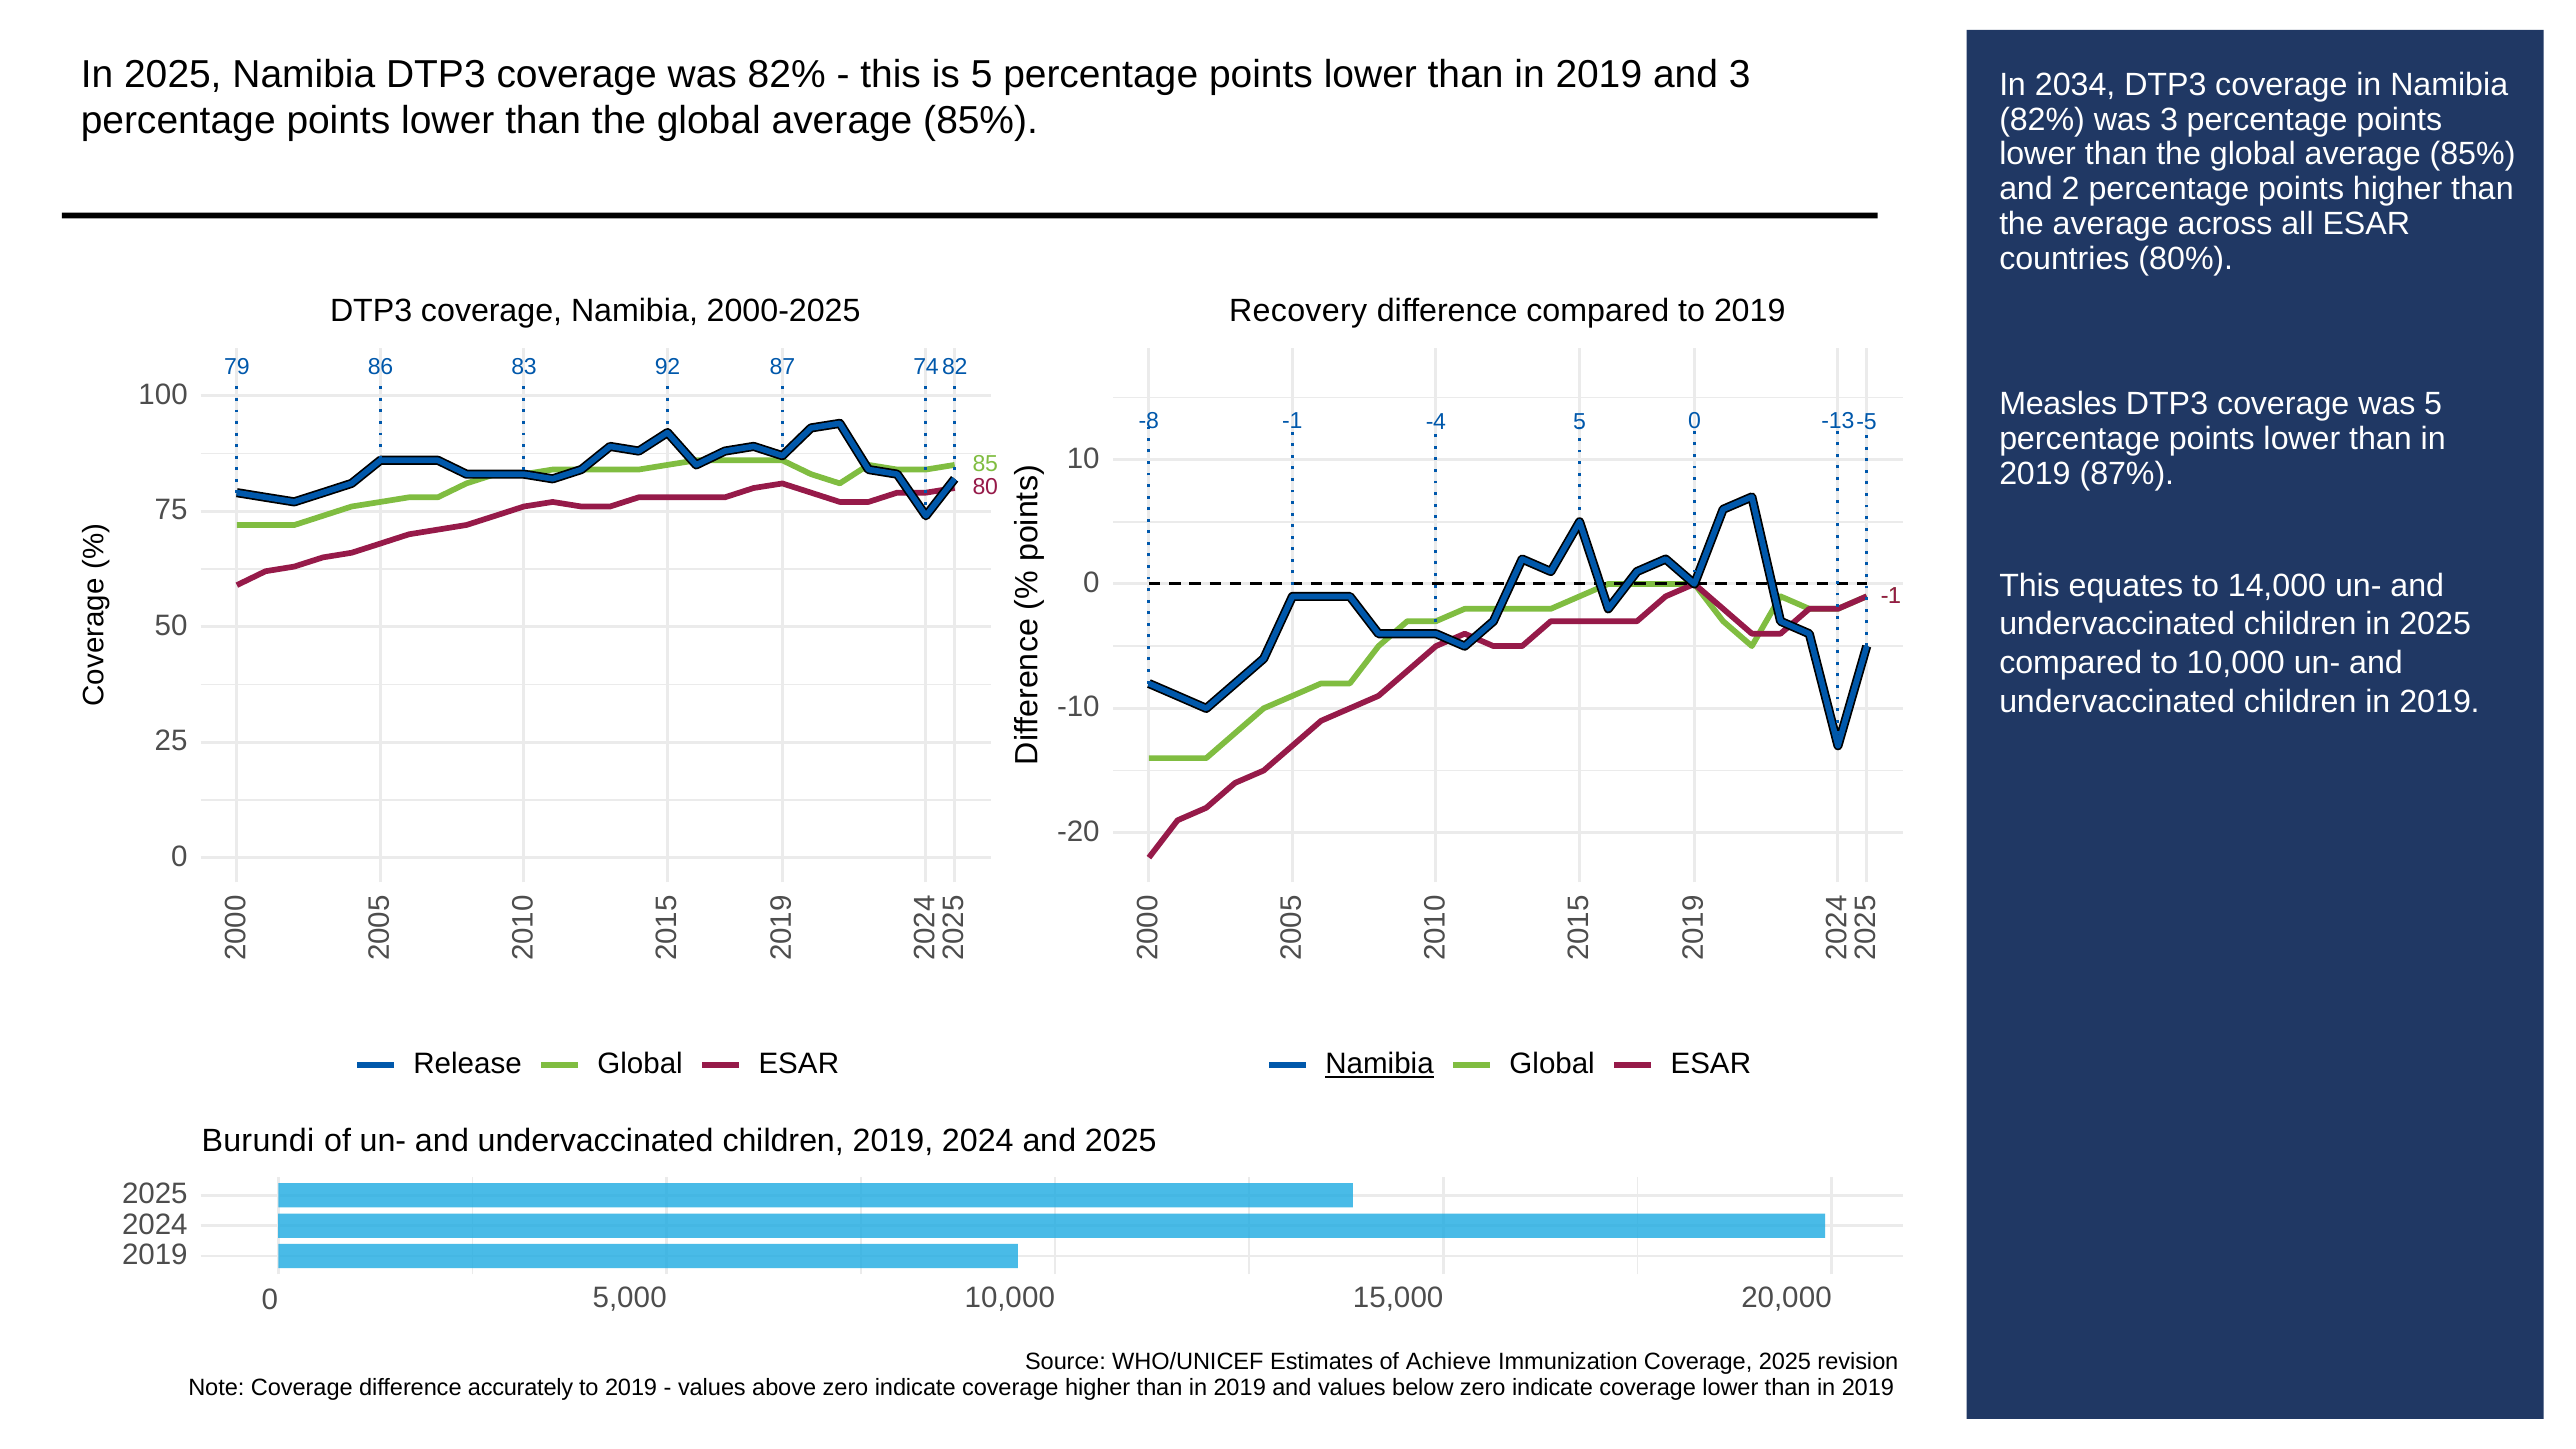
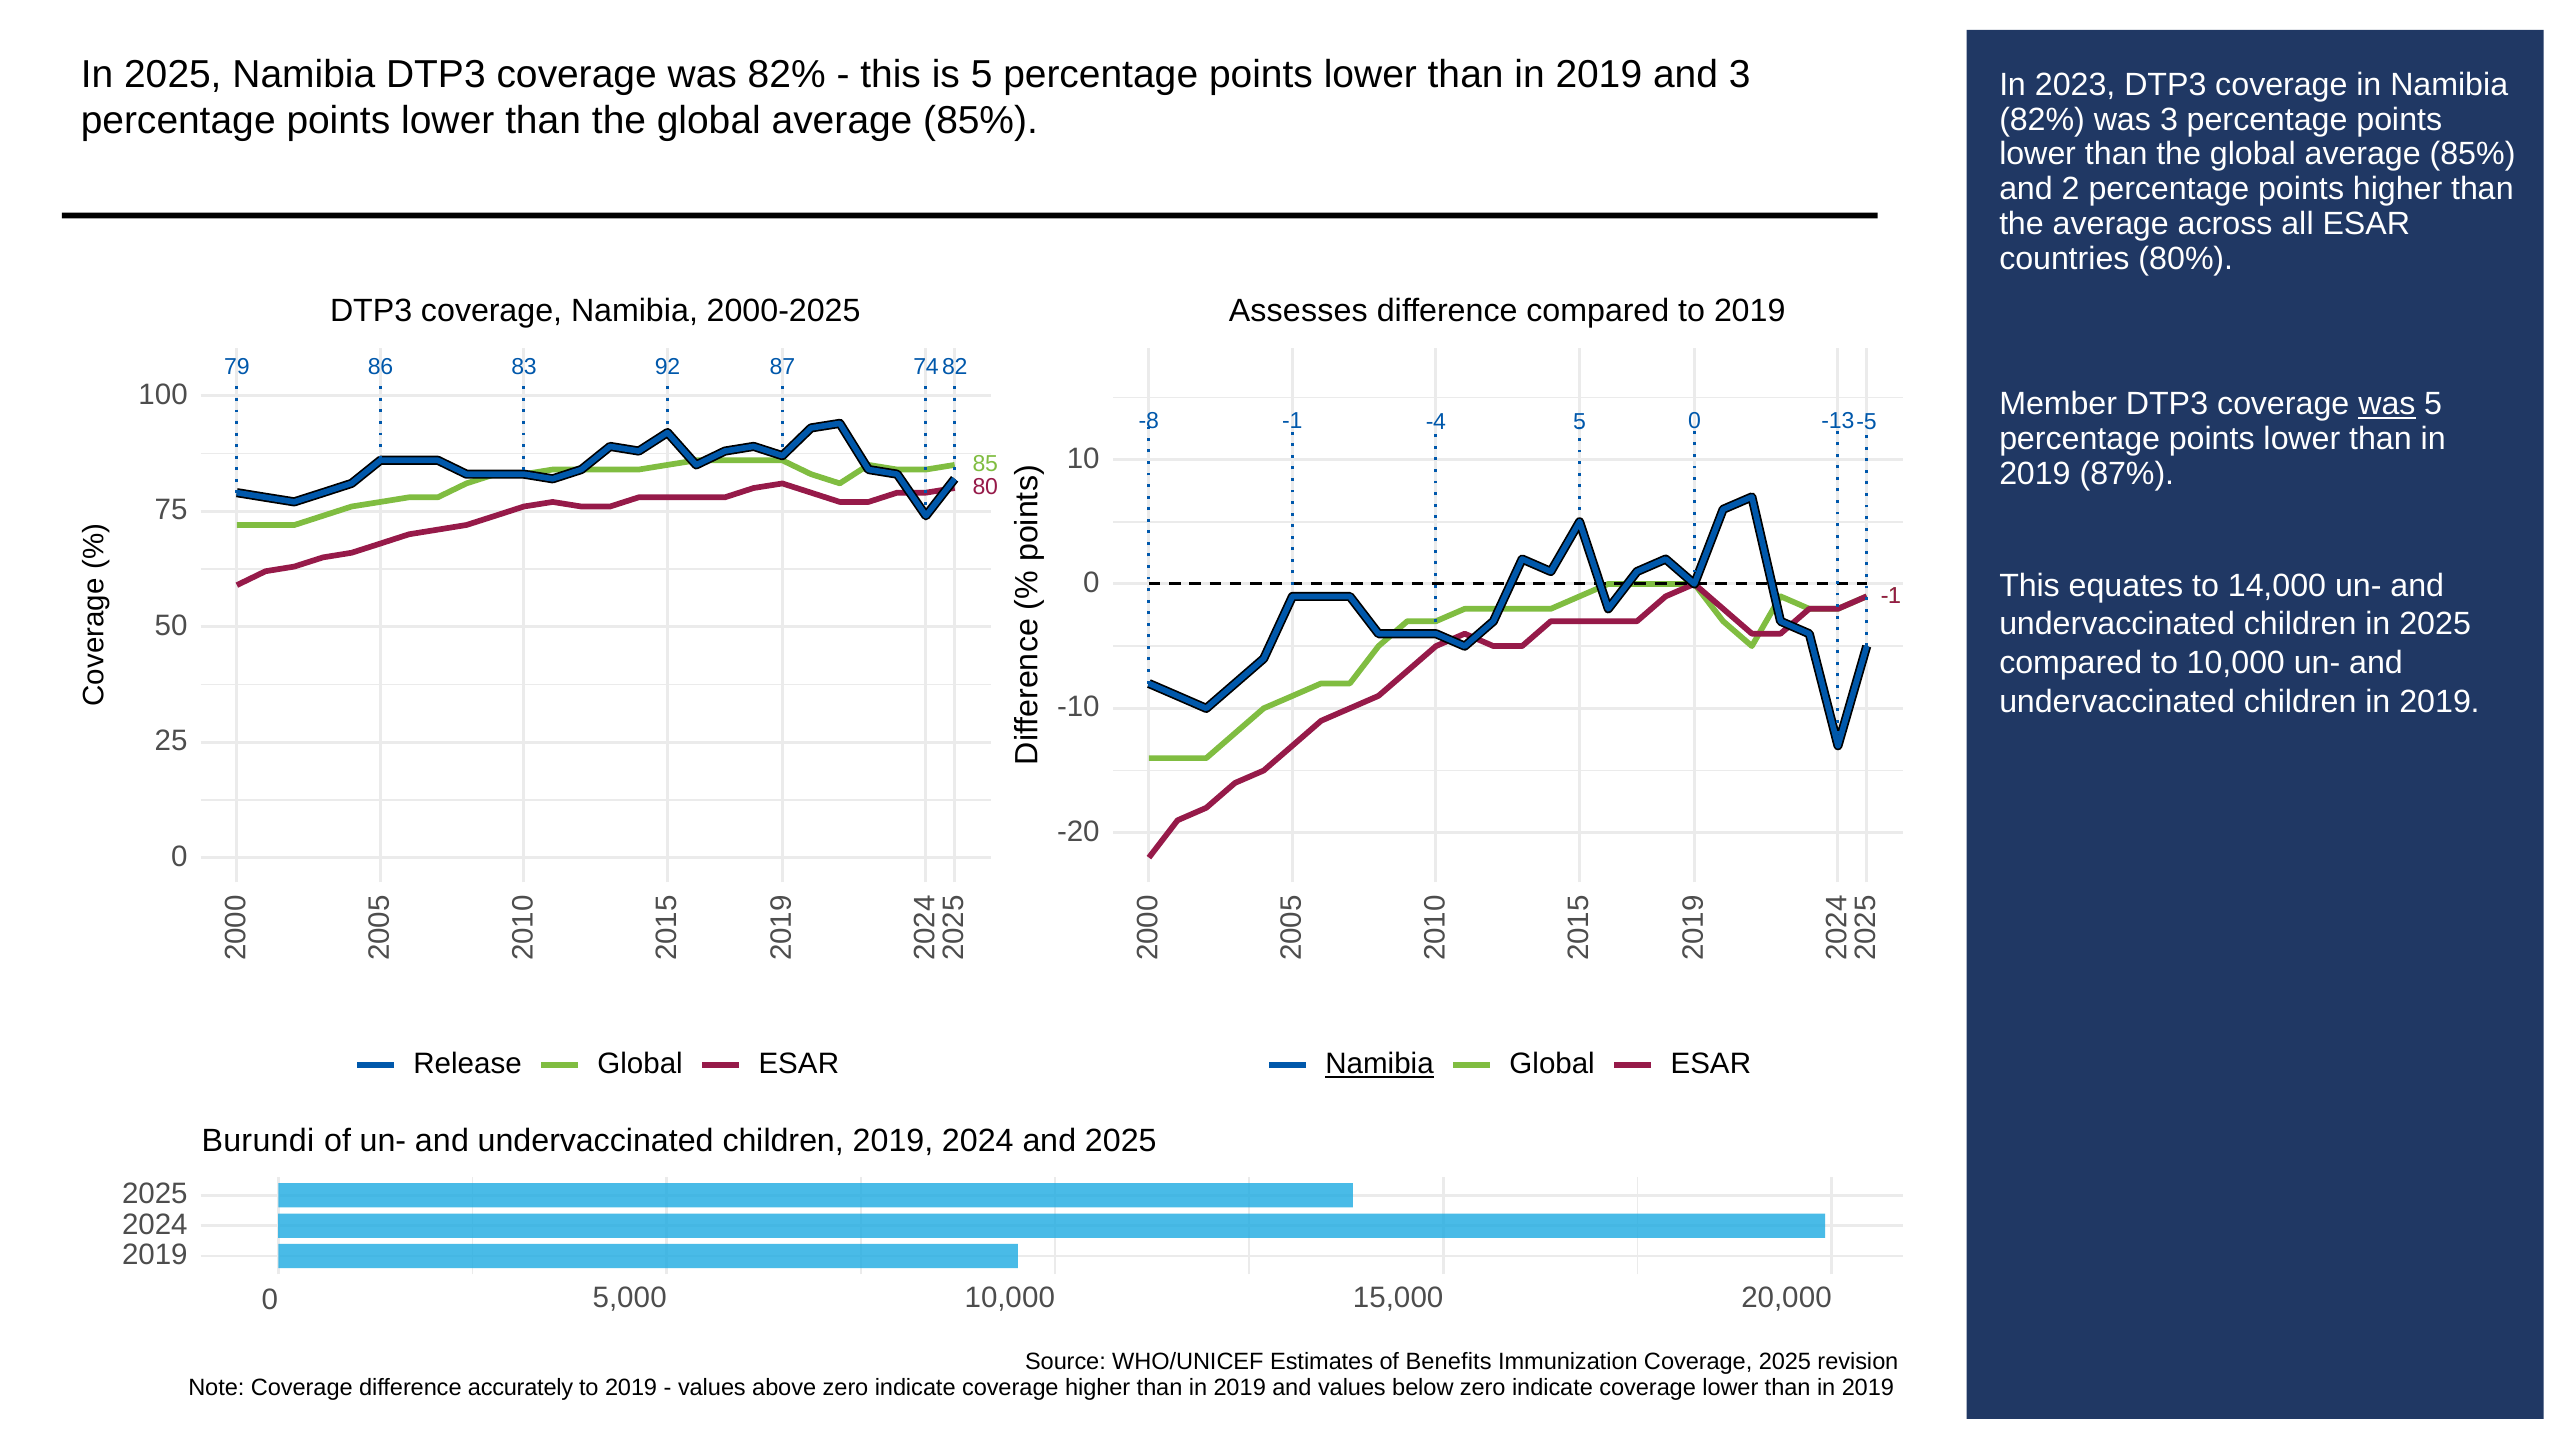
2034: 2034 -> 2023 (2075, 85)
Recovery: Recovery -> Assesses (1298, 311)
Measles: Measles -> Member (2058, 404)
was underline: none -> present (2387, 404)
Achieve: Achieve -> Benefits (1449, 1362)
